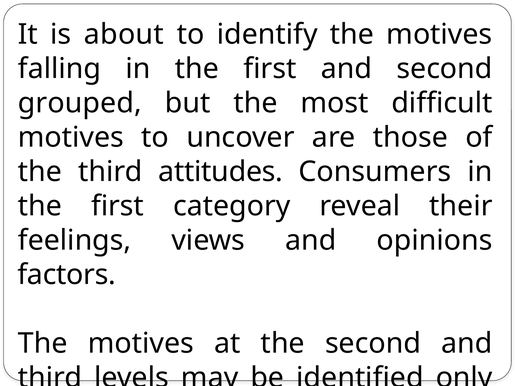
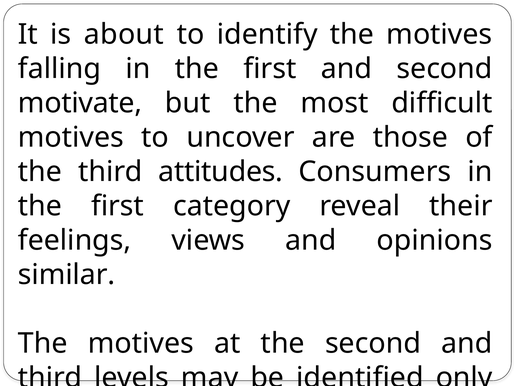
grouped: grouped -> motivate (80, 103)
factors: factors -> similar (67, 275)
